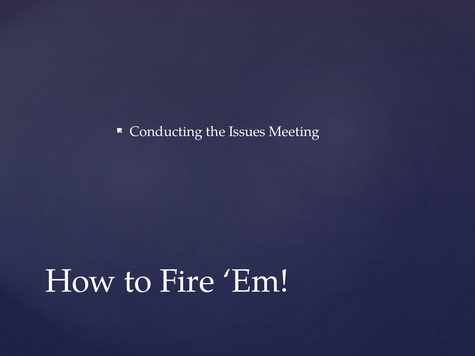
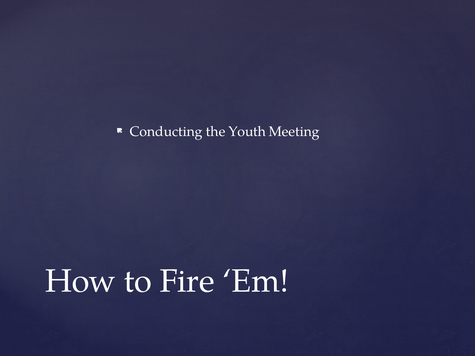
Issues: Issues -> Youth (247, 132)
